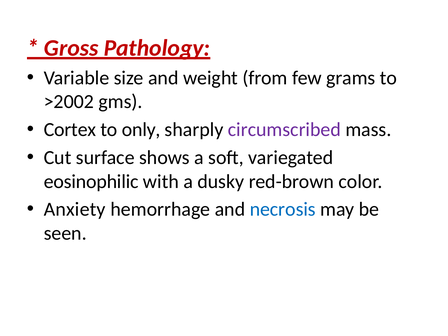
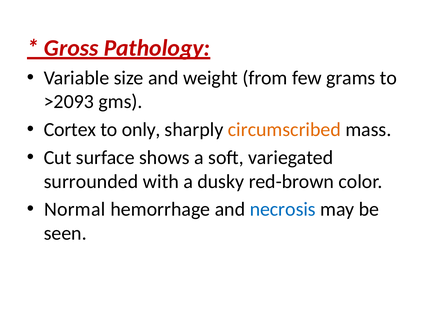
>2002: >2002 -> >2093 (69, 102)
circumscribed colour: purple -> orange (284, 130)
eosinophilic: eosinophilic -> surrounded (91, 181)
Anxiety: Anxiety -> Normal (75, 209)
